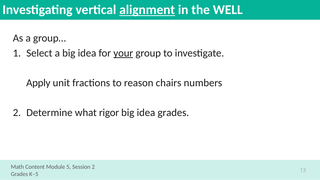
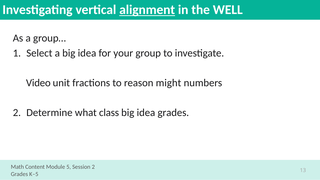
your underline: present -> none (123, 53)
Apply: Apply -> Video (38, 83)
chairs: chairs -> might (169, 83)
rigor: rigor -> class (109, 113)
